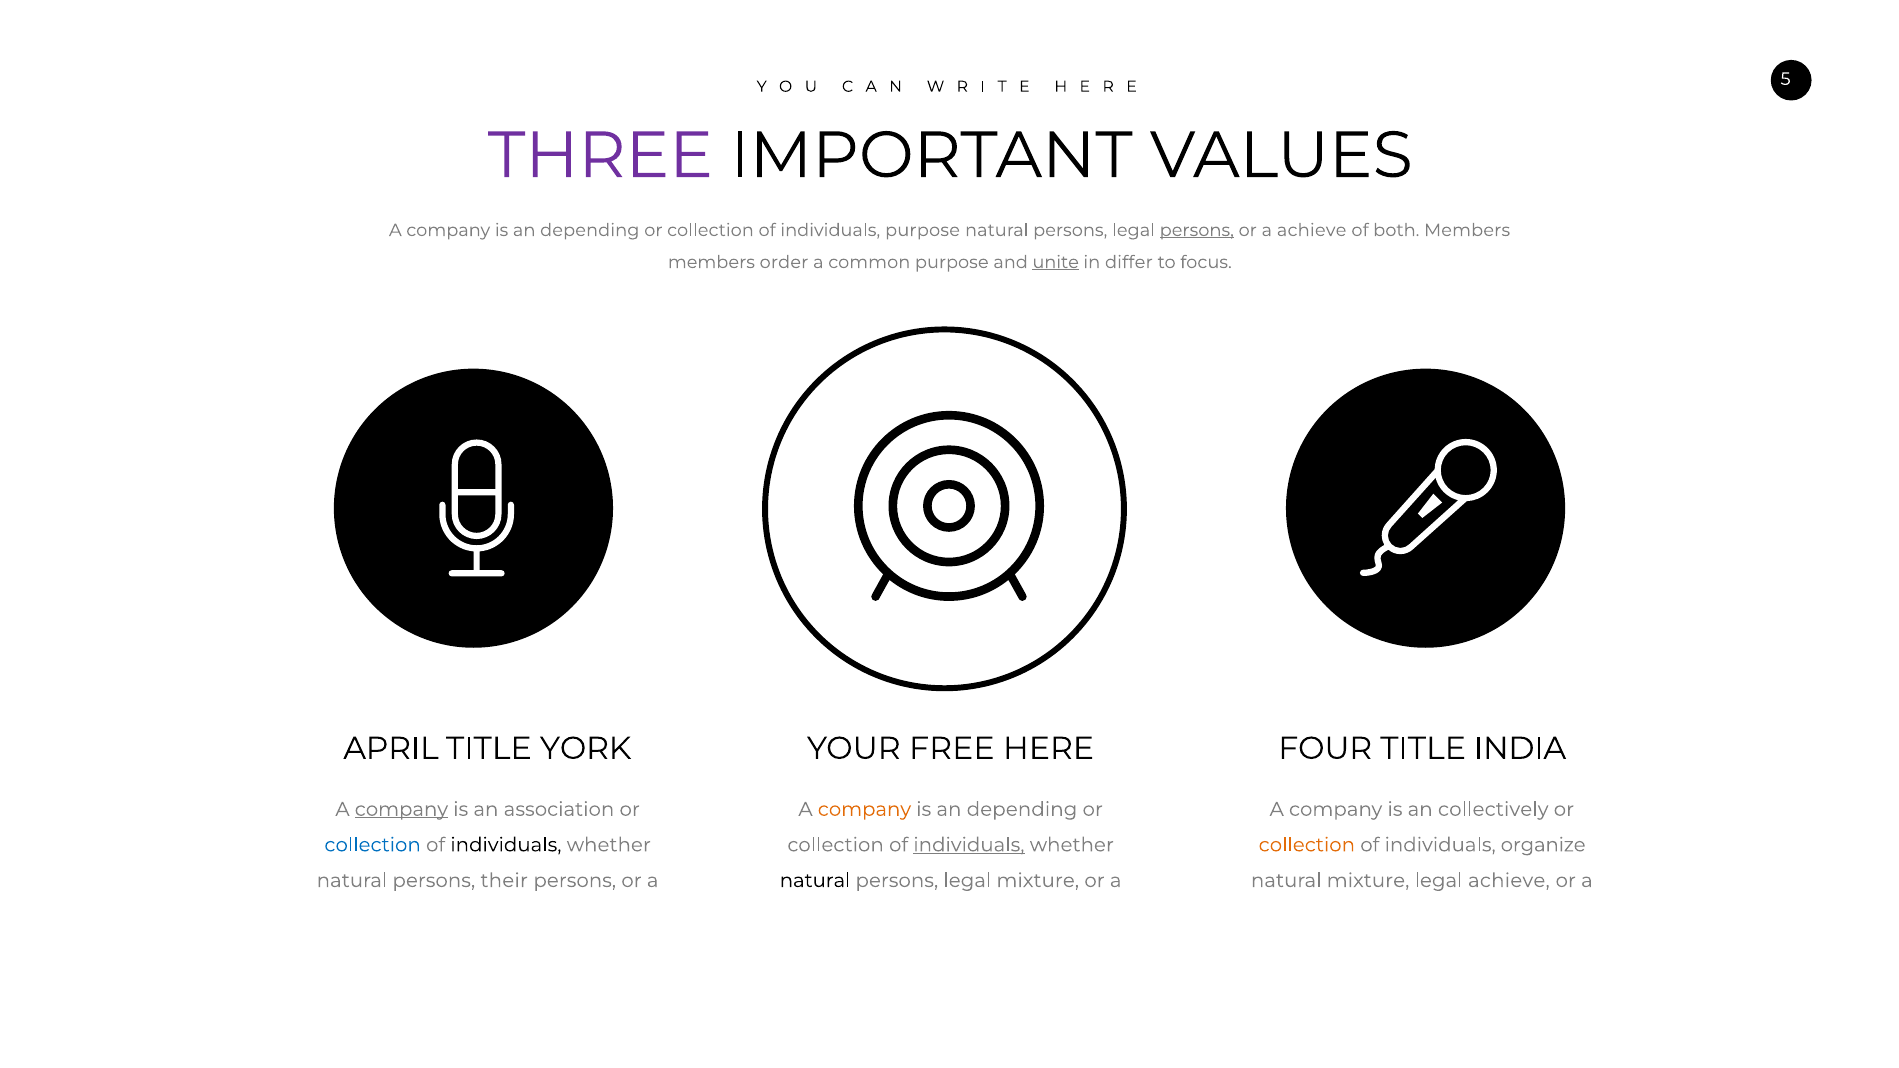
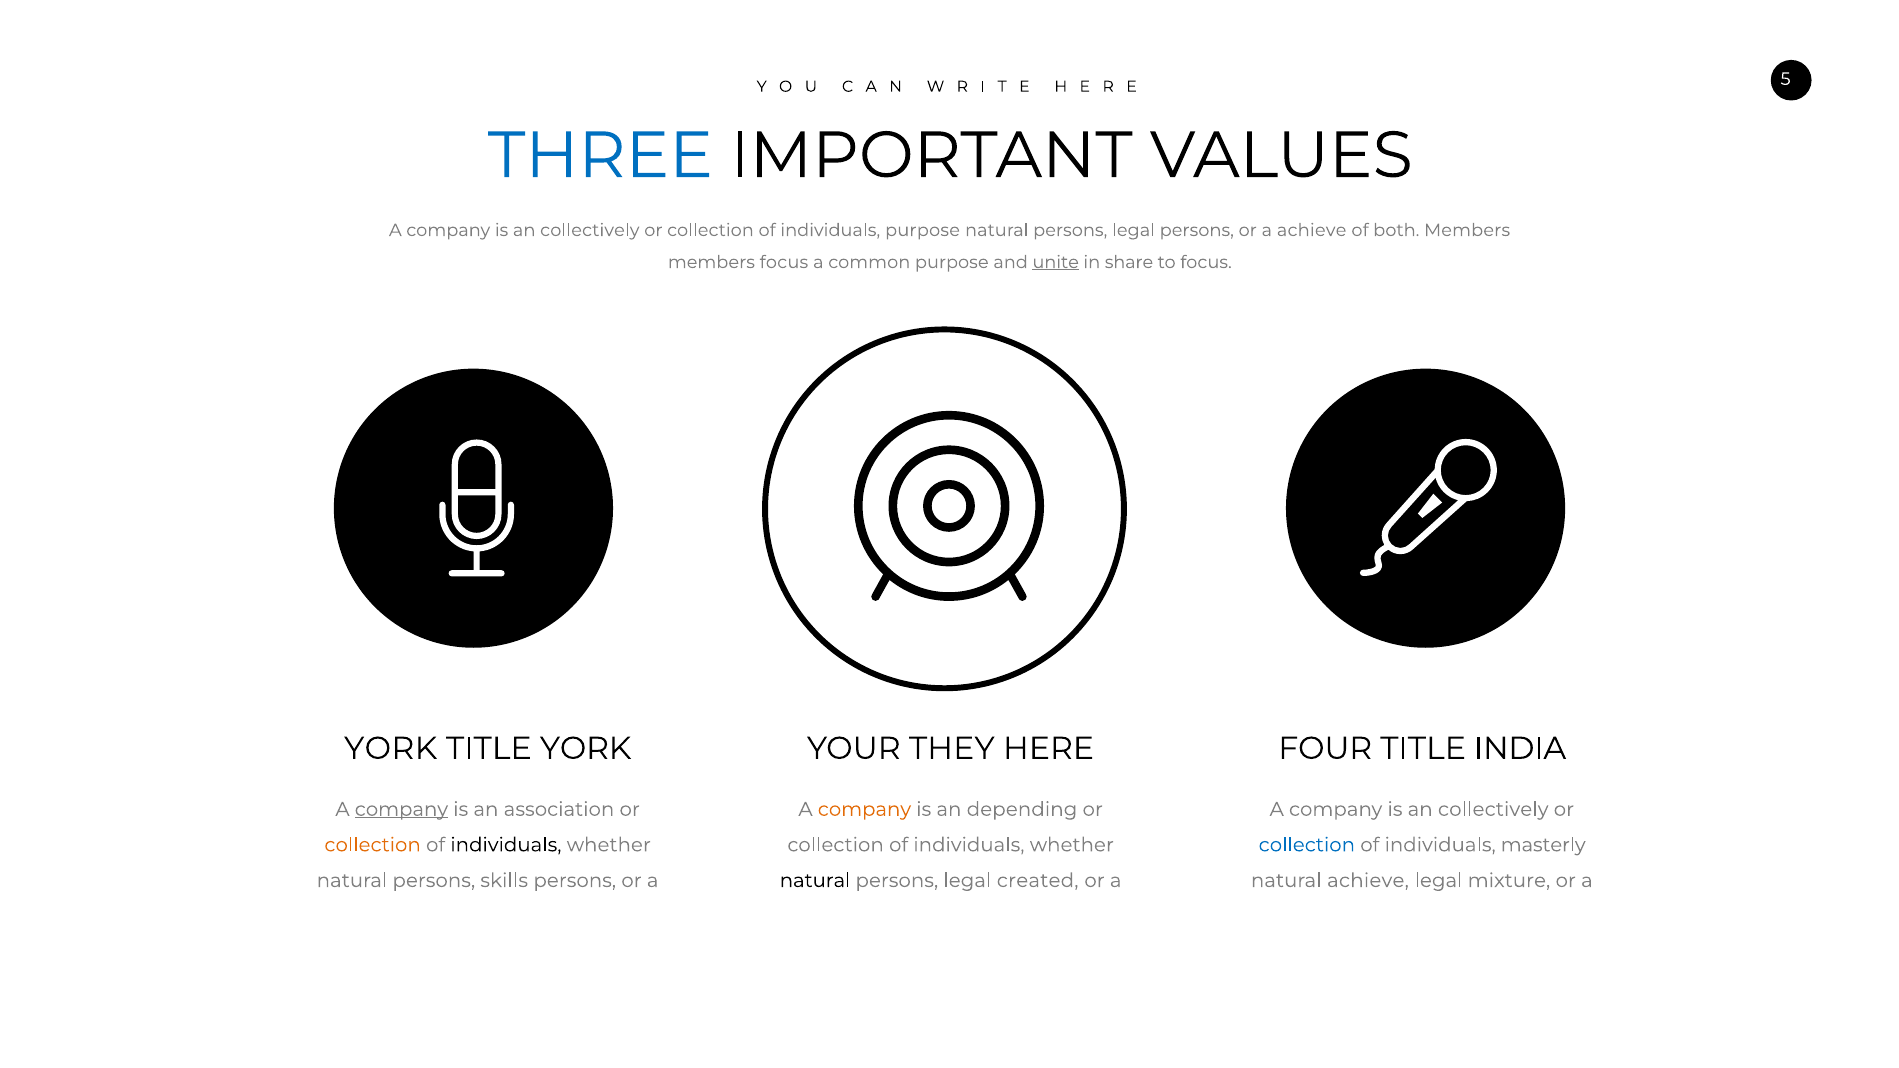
THREE colour: purple -> blue (600, 156)
depending: depending -> collectively (590, 230)
persons underline: present -> none (1197, 230)
members order: order -> focus (784, 262)
differ: differ -> share (1129, 262)
APRIL: APRIL -> YORK (391, 749)
FREE: FREE -> THEY (952, 749)
collection colour: blue -> orange (373, 845)
individuals underline: present -> none (969, 845)
collection colour: orange -> blue (1307, 845)
organize: organize -> masterly (1543, 845)
their: their -> skills (504, 881)
legal mixture: mixture -> created (1038, 881)
natural mixture: mixture -> achieve (1368, 881)
legal achieve: achieve -> mixture (1509, 881)
